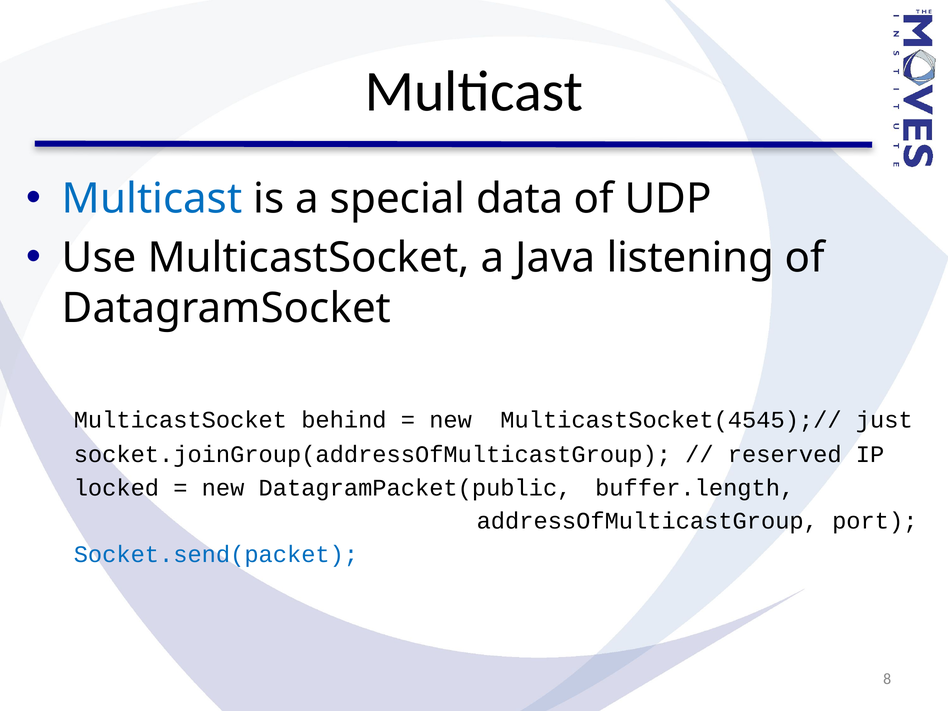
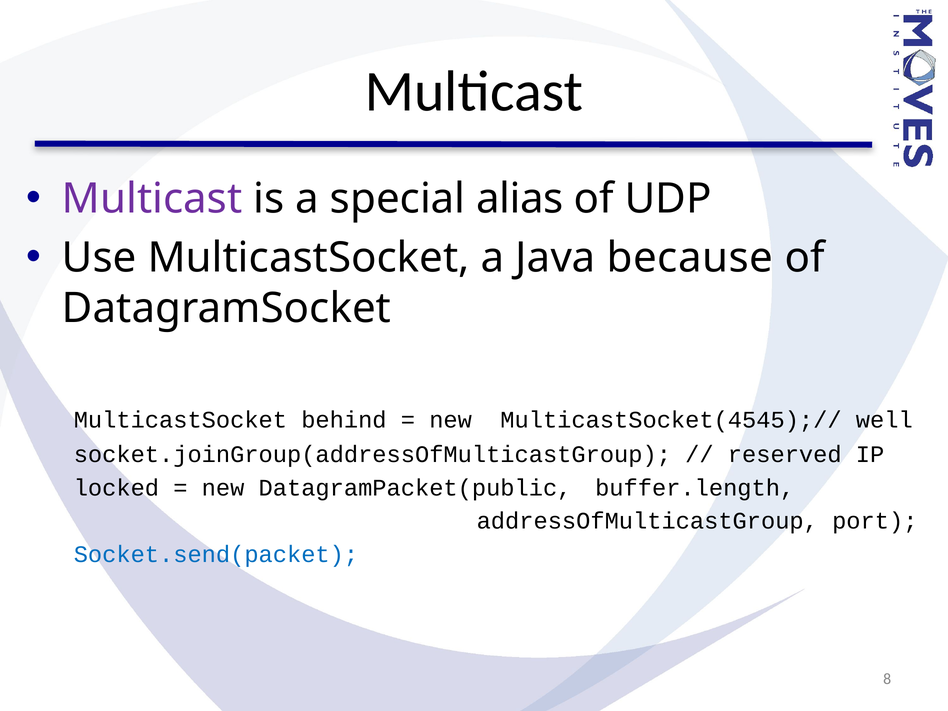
Multicast colour: blue -> purple (152, 199)
data: data -> alias (520, 199)
listening: listening -> because (690, 258)
just: just -> well (884, 420)
